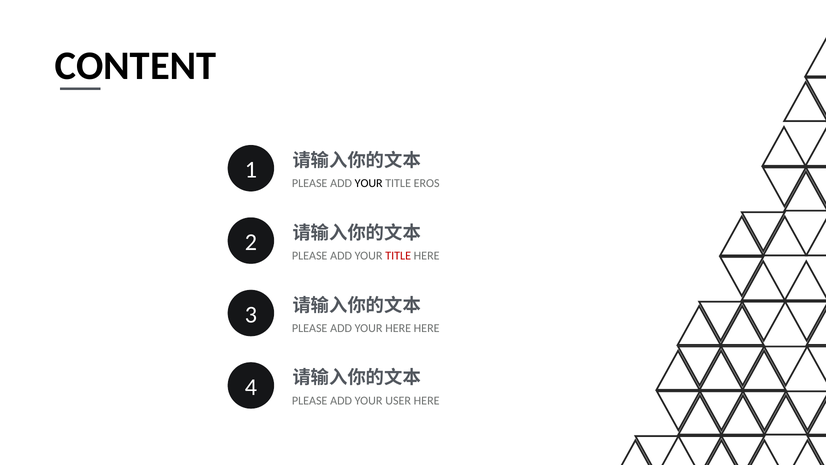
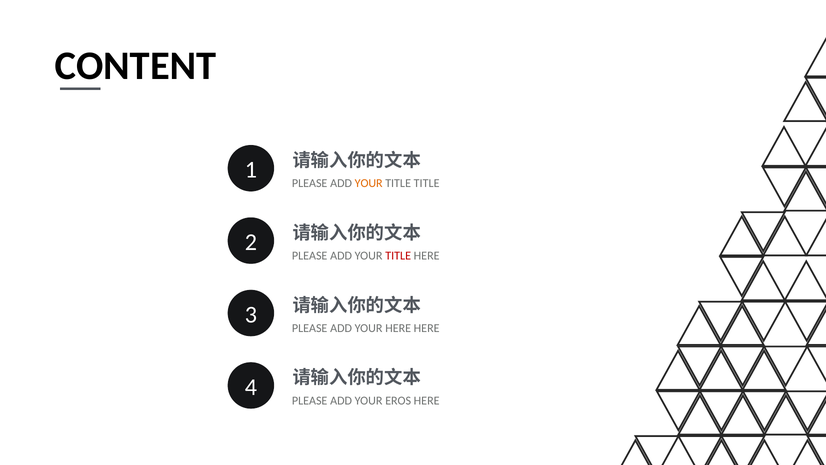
YOUR colour: black -> orange (369, 183)
TITLE EROS: EROS -> TITLE (427, 183)
USER: USER -> EROS (398, 400)
